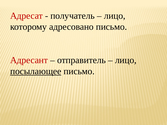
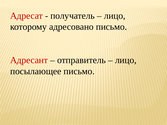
посылающее underline: present -> none (36, 71)
